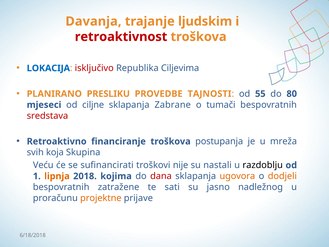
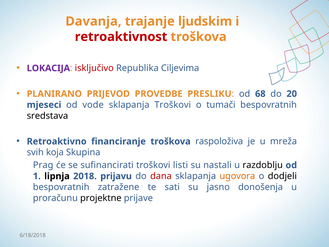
LOKACIJA colour: blue -> purple (48, 68)
PRESLIKU: PRESLIKU -> PRIJEVOD (108, 94)
TAJNOSTI: TAJNOSTI -> PRESLIKU (210, 94)
55: 55 -> 68 (260, 94)
80: 80 -> 20 (292, 94)
ciljne: ciljne -> vode (93, 105)
sklapanja Zabrane: Zabrane -> Troškovi (173, 105)
sredstava colour: red -> black (47, 116)
postupanja: postupanja -> raspoloživa (219, 141)
Veću: Veću -> Prag (43, 165)
nije: nije -> listi (180, 165)
lipnja colour: orange -> black (57, 176)
kojima: kojima -> prijavu (116, 176)
dodjeli colour: orange -> black (282, 176)
nadležnog: nadležnog -> donošenja (261, 187)
projektne colour: orange -> black (101, 198)
